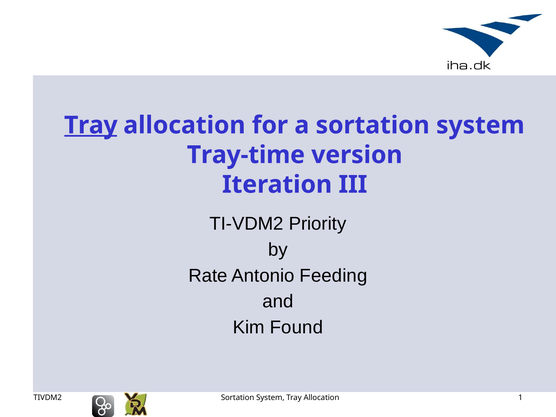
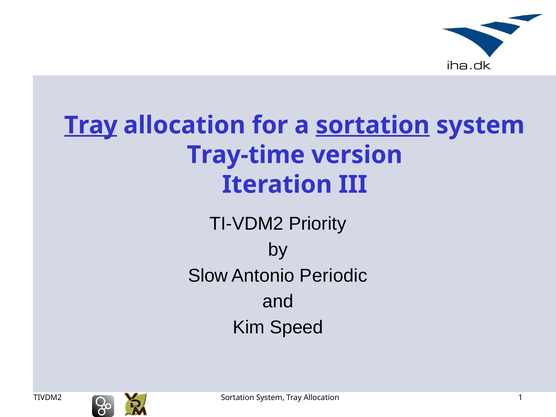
sortation underline: none -> present (373, 125)
Rate: Rate -> Slow (208, 276)
Feeding: Feeding -> Periodic (333, 276)
Found: Found -> Speed (296, 327)
